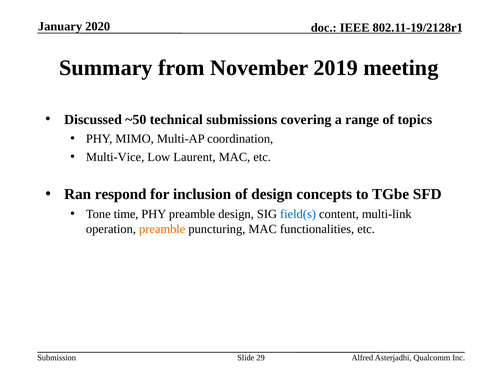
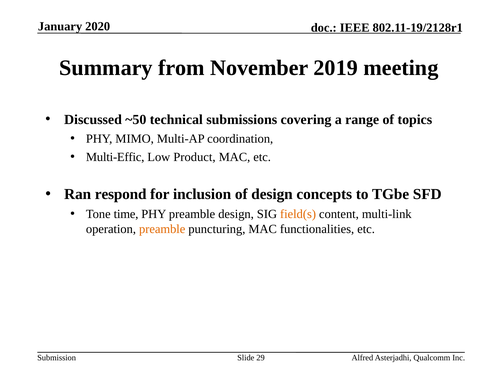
Multi-Vice: Multi-Vice -> Multi-Effic (115, 157)
Laurent: Laurent -> Product (194, 157)
field(s colour: blue -> orange (298, 214)
